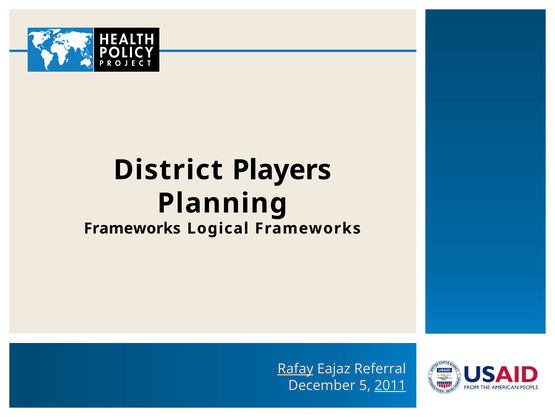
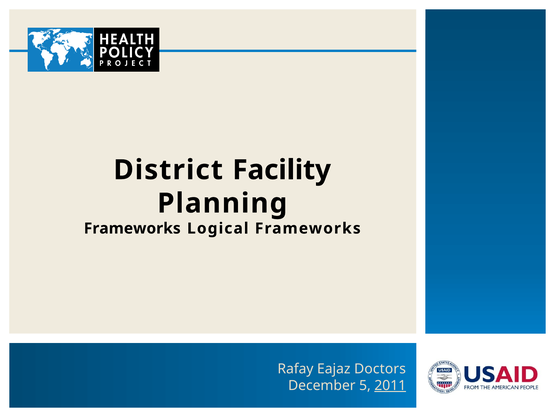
Players: Players -> Facility (282, 170)
Rafay underline: present -> none (295, 368)
Referral: Referral -> Doctors (380, 368)
